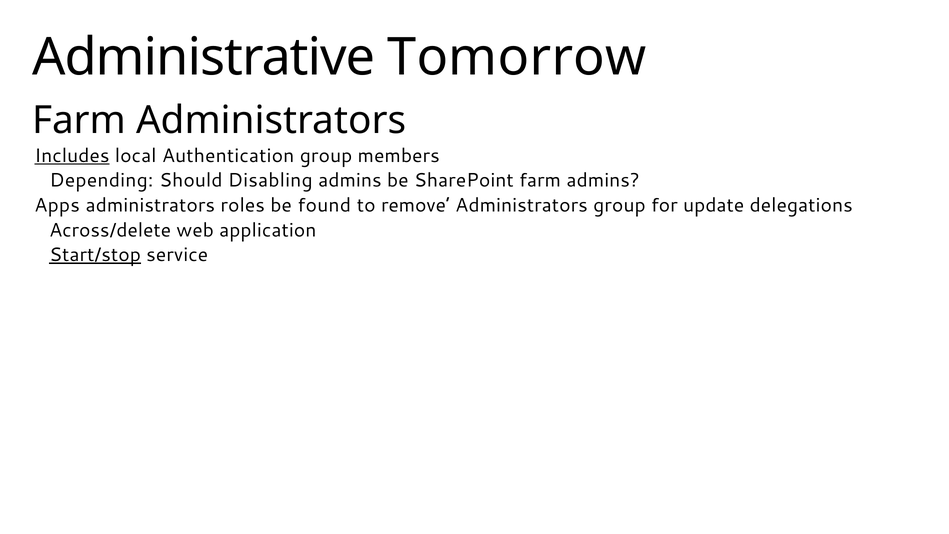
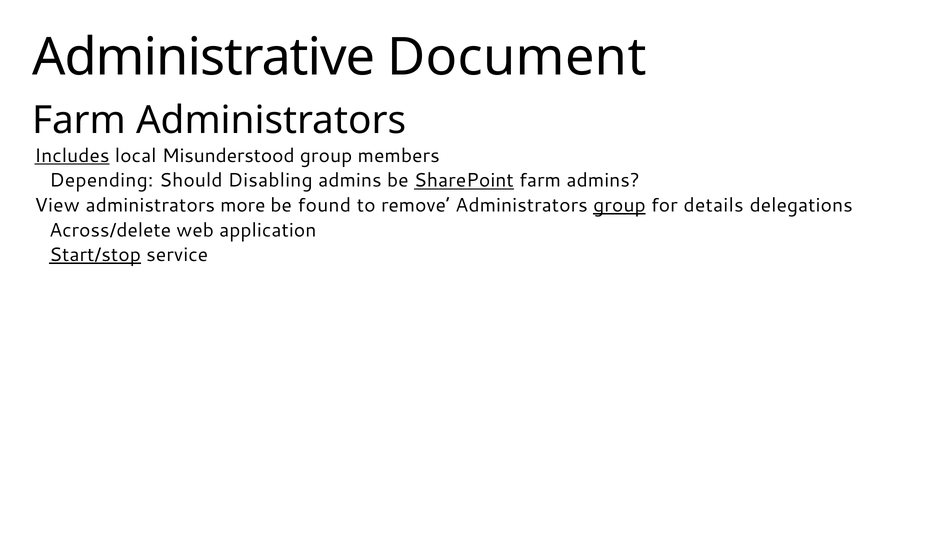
Tomorrow: Tomorrow -> Document (517, 57)
Authentication: Authentication -> Misunderstood (228, 156)
SharePoint underline: none -> present (464, 180)
Apps: Apps -> View (57, 205)
roles: roles -> more (243, 205)
group underline: none -> present (619, 205)
update: update -> details (714, 205)
